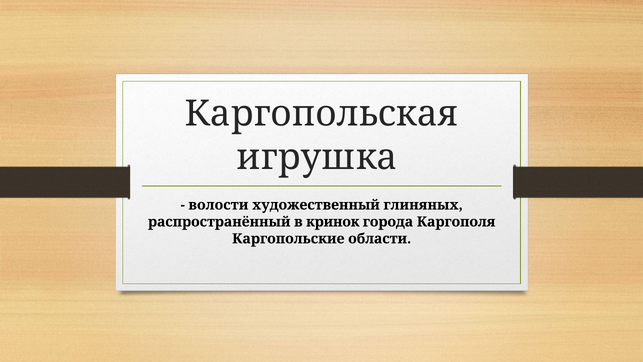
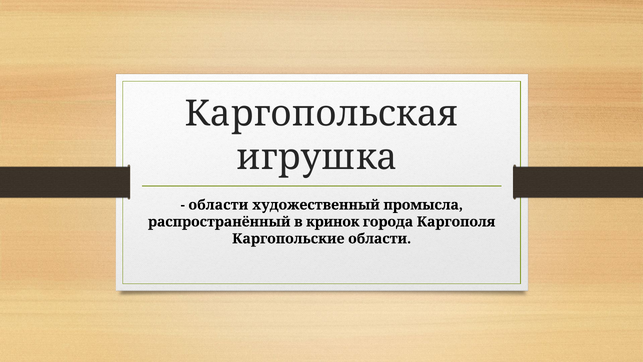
волости: волости -> области (218, 205)
глиняных: глиняных -> промысла (423, 205)
